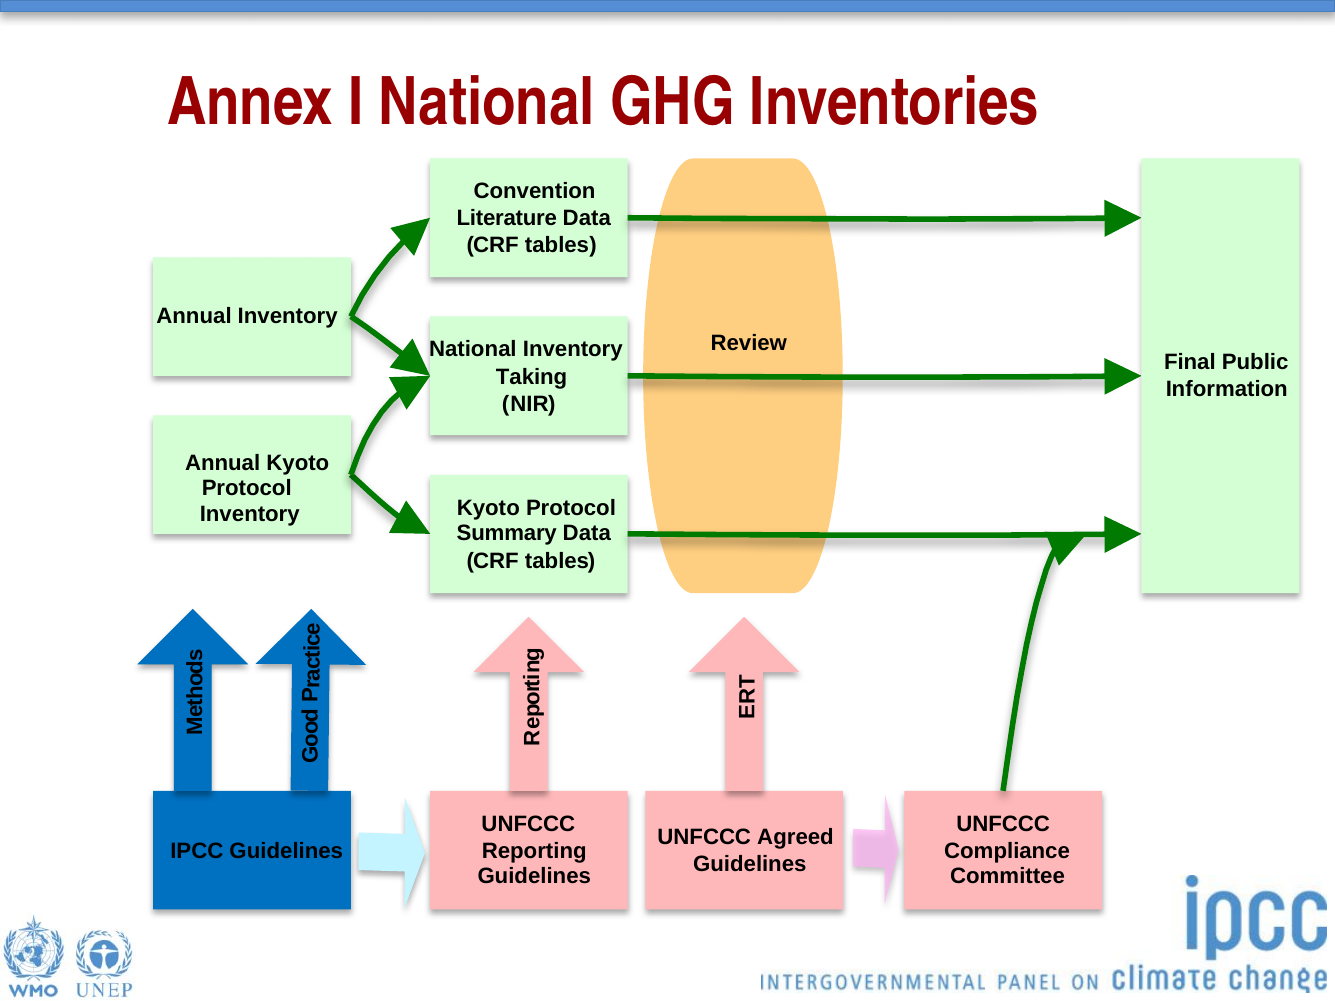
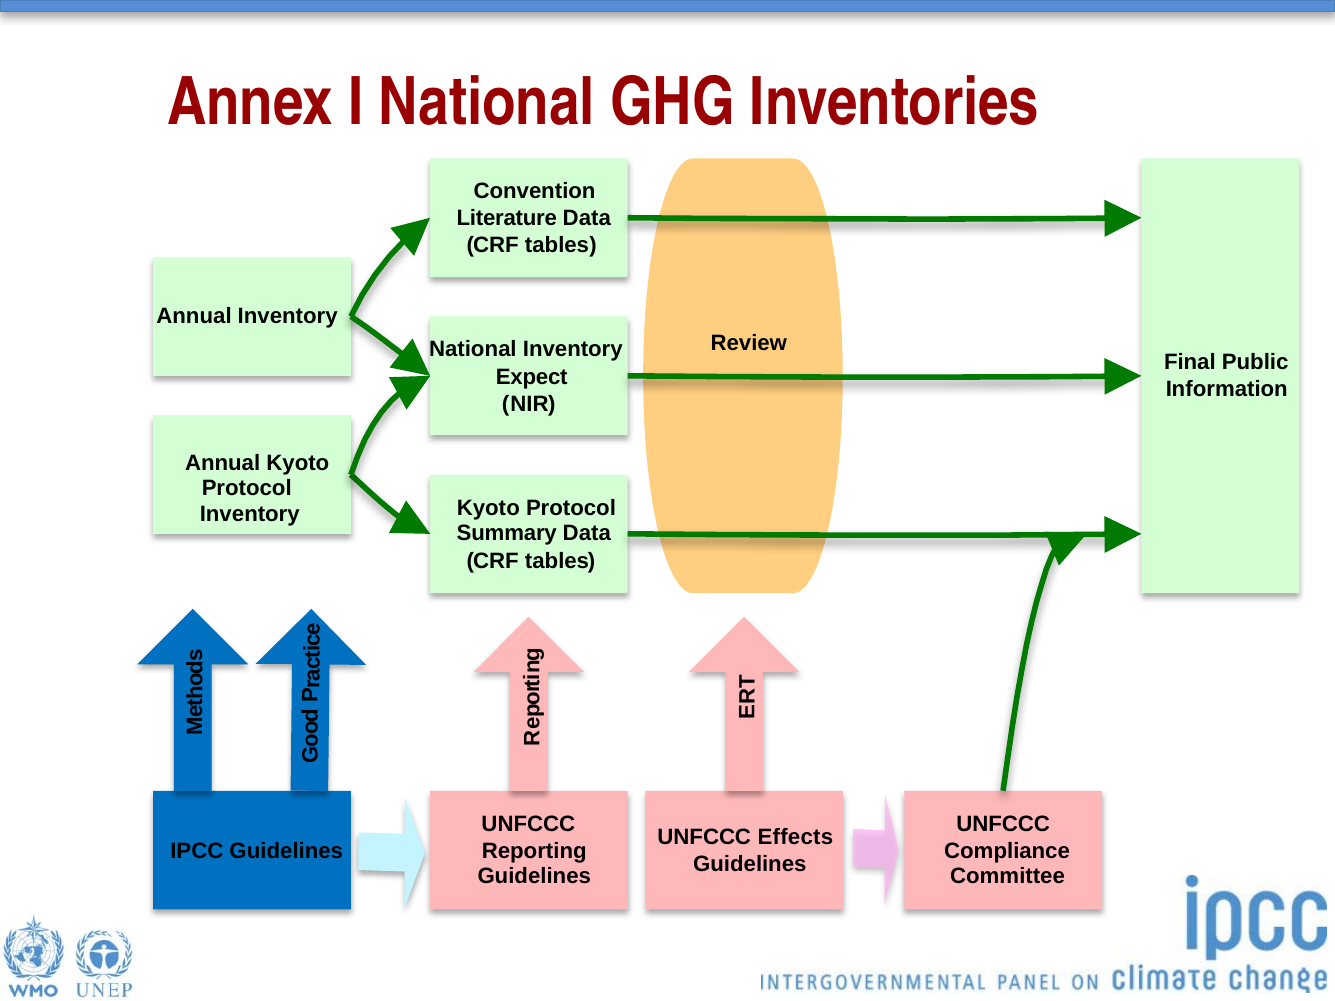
Taking: Taking -> Expect (532, 377)
Agreed: Agreed -> Effects (795, 837)
